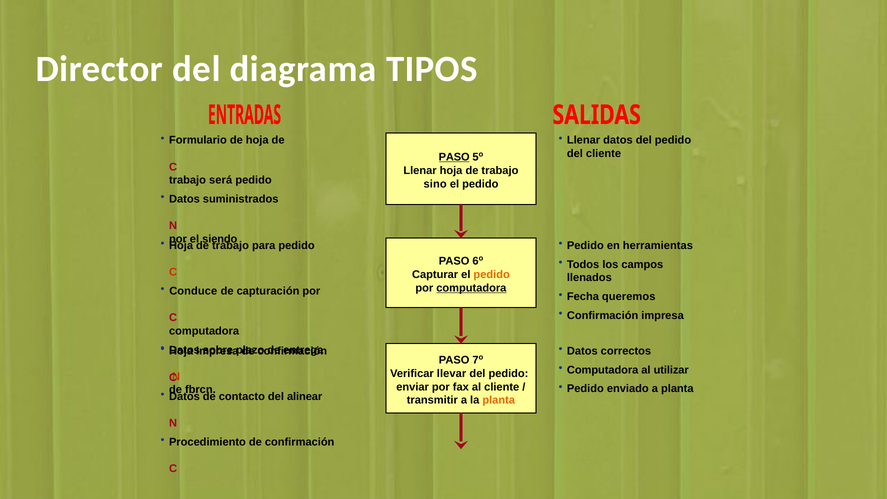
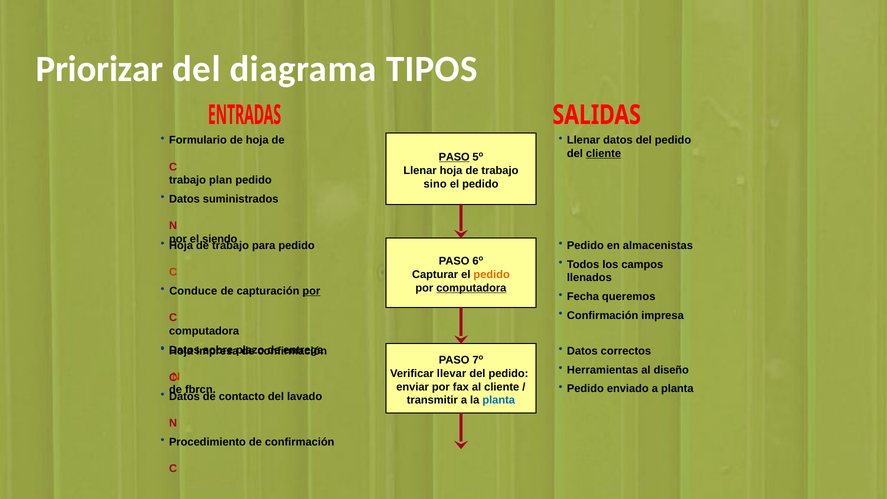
Director: Director -> Priorizar (99, 69)
cliente underline: none -> present (604, 154)
será: será -> plan (221, 180)
herramientas: herramientas -> almacenistas (658, 246)
por underline: none -> present (311, 291)
Computadora: Computadora -> Herramientas (603, 370)
utilizar: utilizar -> diseño (671, 370)
alinear: alinear -> lavado (305, 396)
planta colour: orange -> blue (499, 400)
